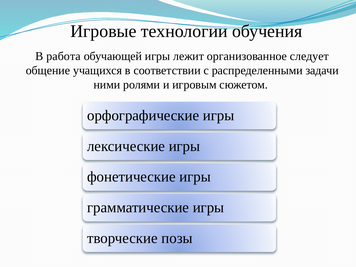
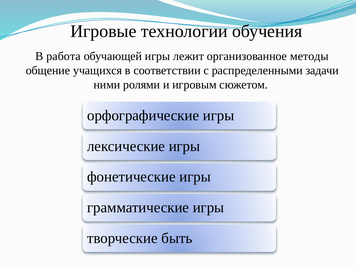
следует: следует -> методы (309, 56)
позы: позы -> быть (177, 238)
